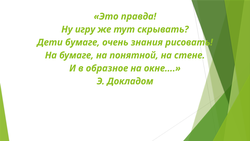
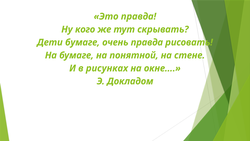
игру: игру -> кого (85, 29)
очень знания: знания -> правда (147, 42)
образное: образное -> рисунках (107, 68)
